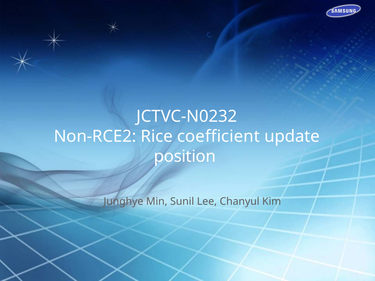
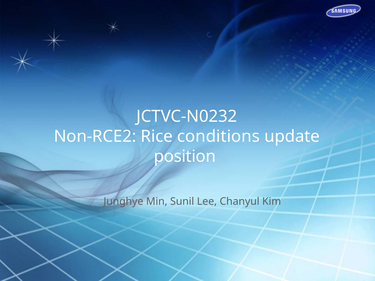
coefficient: coefficient -> conditions (218, 137)
